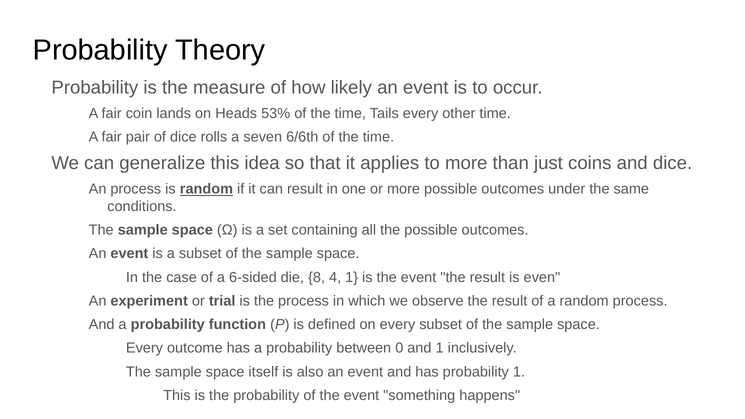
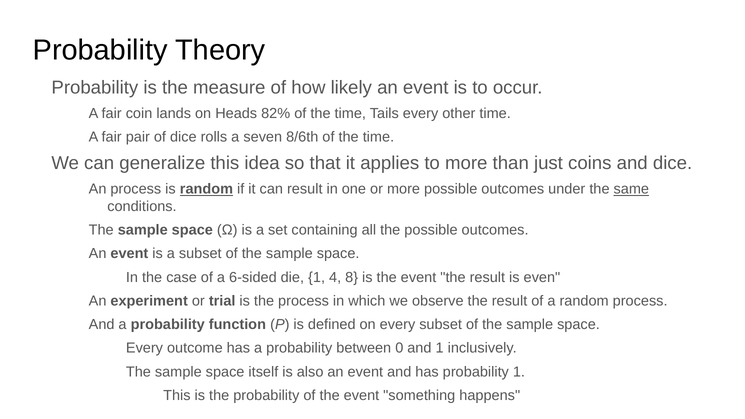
53%: 53% -> 82% (276, 113)
6/6th: 6/6th -> 8/6th (302, 137)
same underline: none -> present (631, 189)
die 8: 8 -> 1 (317, 277)
4 1: 1 -> 8 (352, 277)
